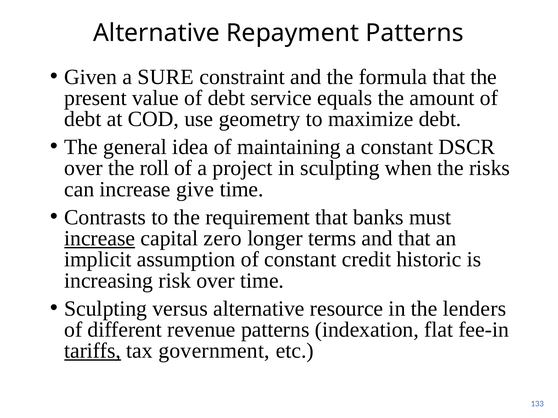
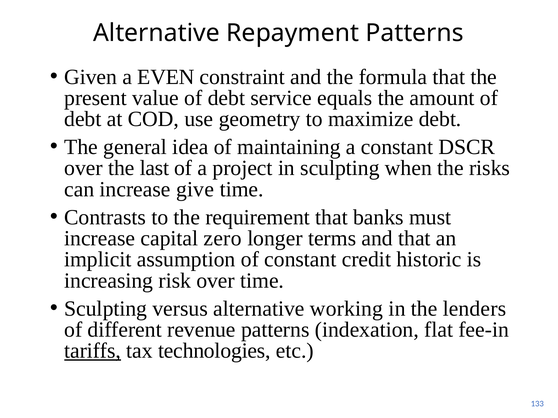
SURE: SURE -> EVEN (166, 77)
roll: roll -> last (154, 168)
increase underline: present -> none (100, 239)
resource: resource -> working (347, 309)
government: government -> technologies (214, 351)
